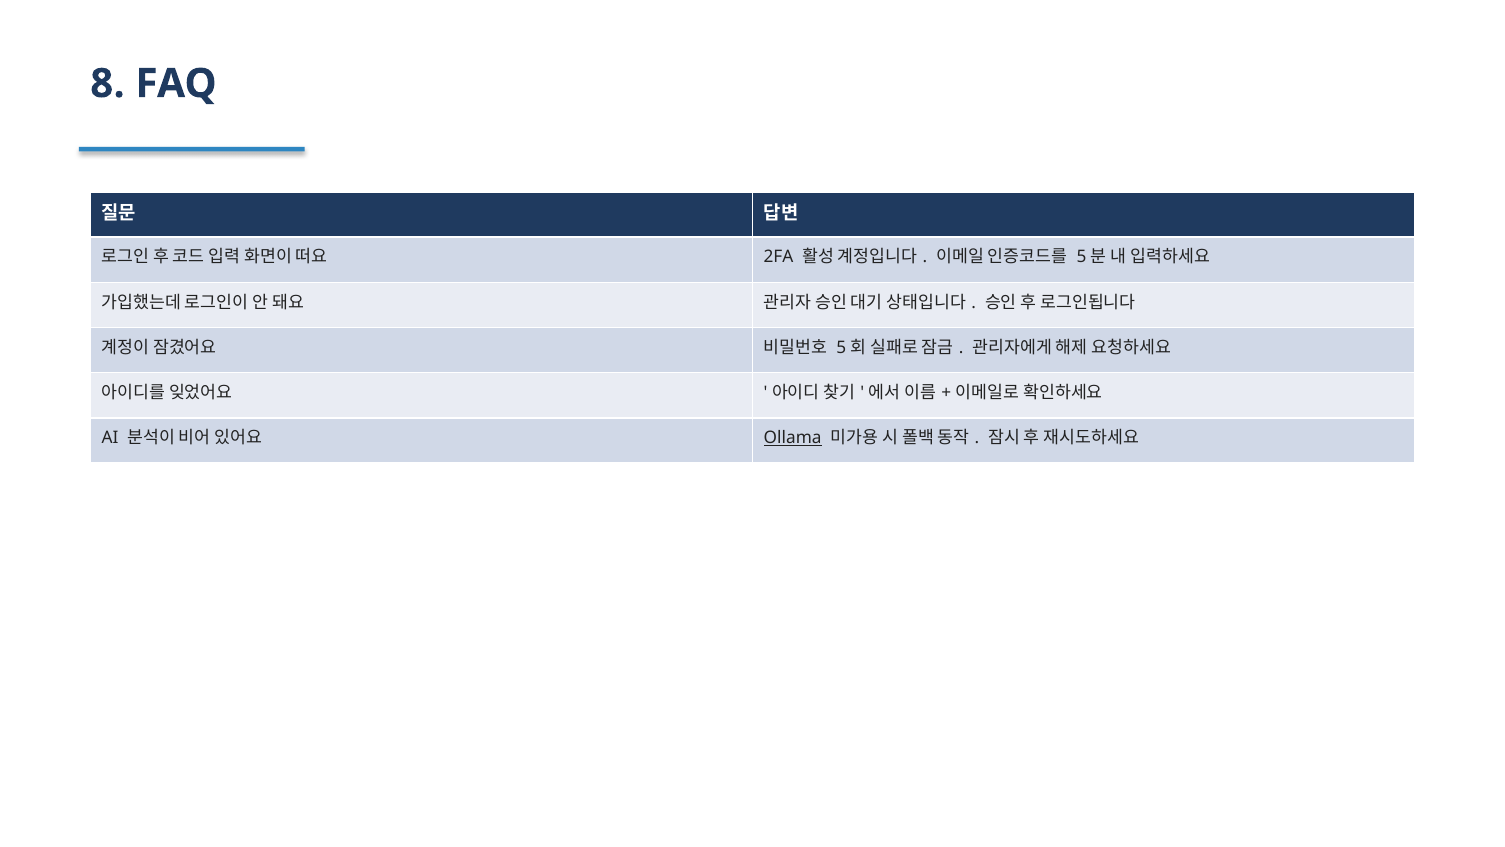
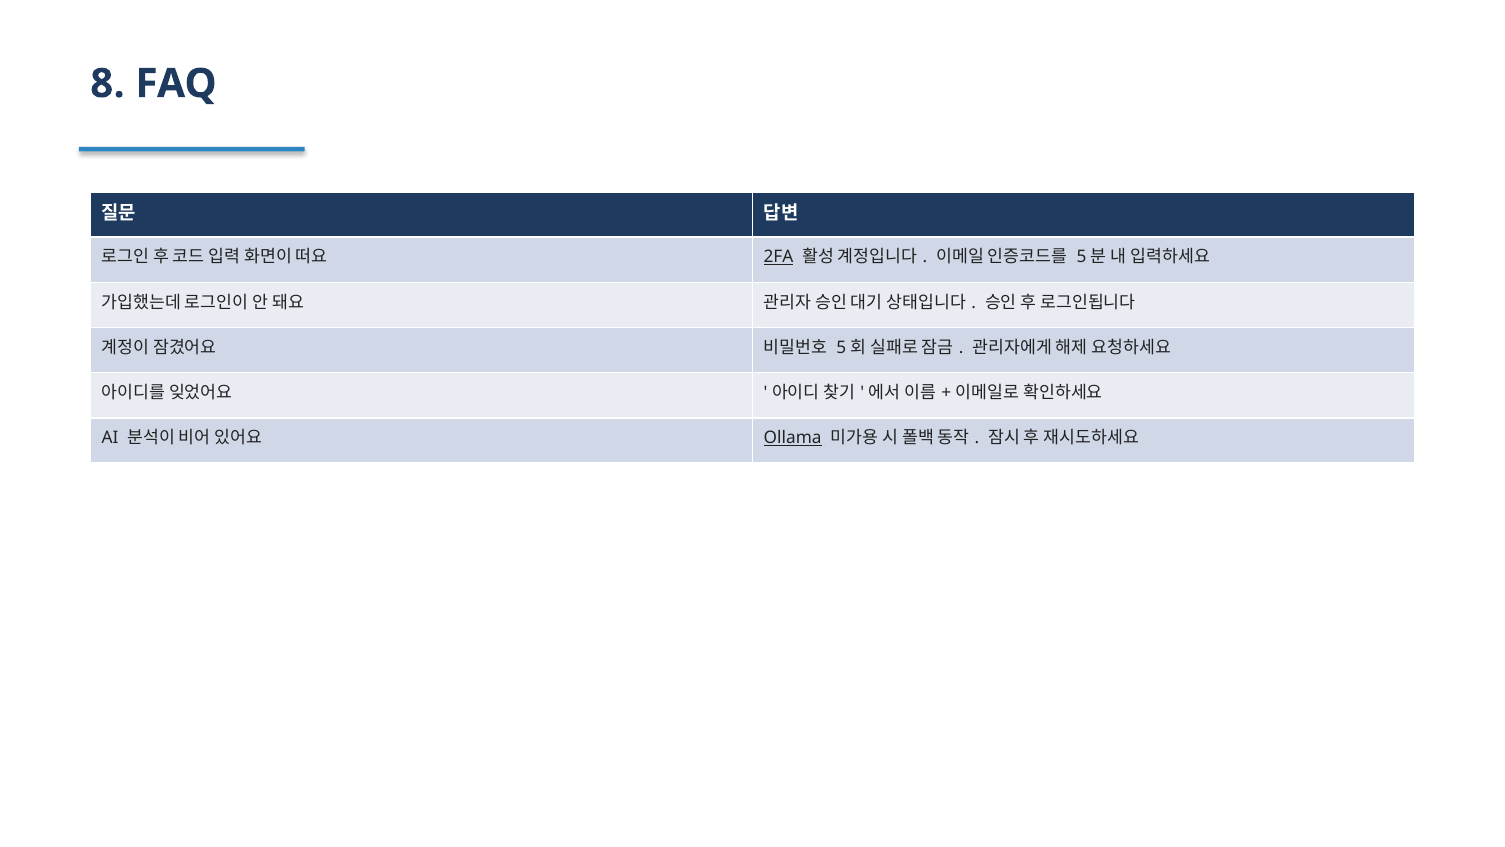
2FA underline: none -> present (779, 257)
